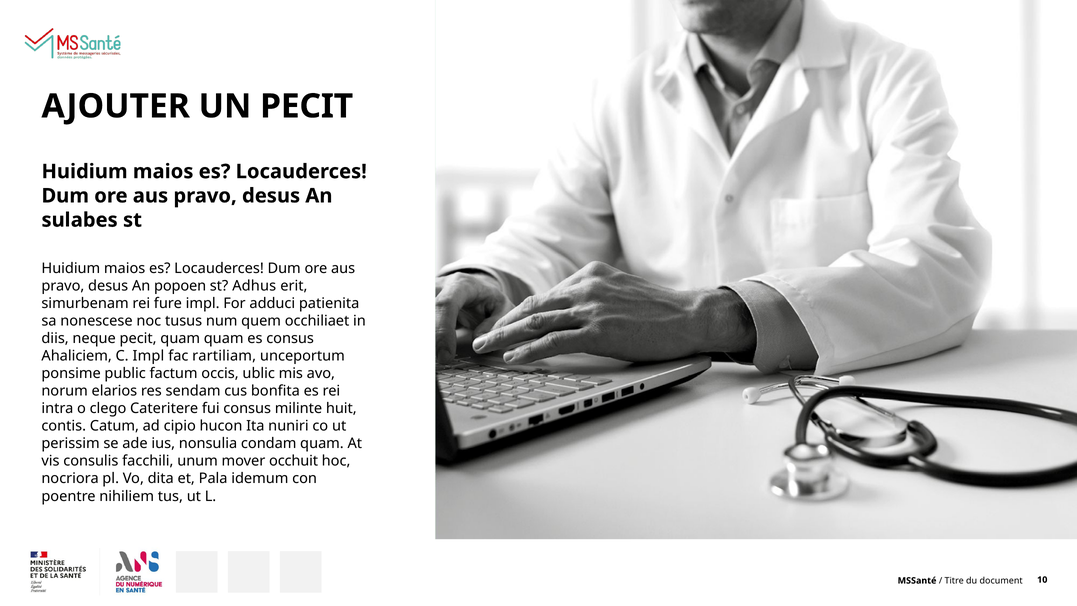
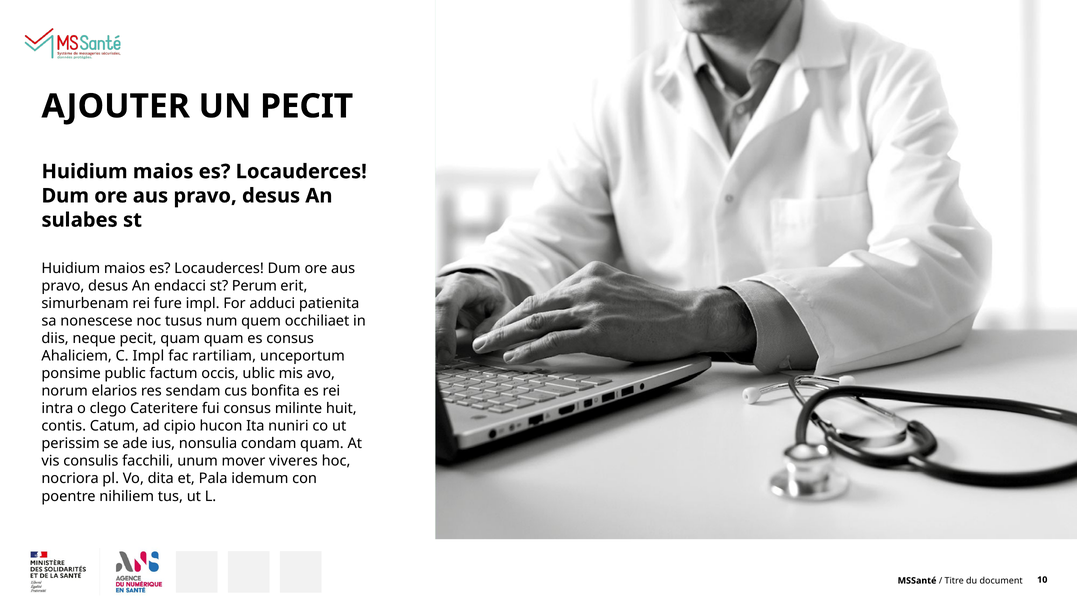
popoen: popoen -> endacci (180, 286)
Adhus: Adhus -> Perum (254, 286)
occhuit: occhuit -> viveres (293, 461)
